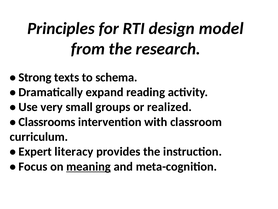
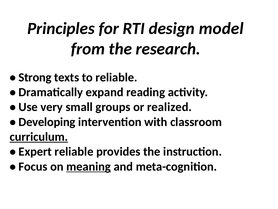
to schema: schema -> reliable (116, 77)
Classrooms: Classrooms -> Developing (47, 122)
curriculum underline: none -> present (39, 136)
Expert literacy: literacy -> reliable (74, 151)
